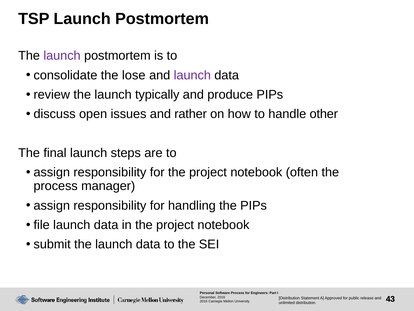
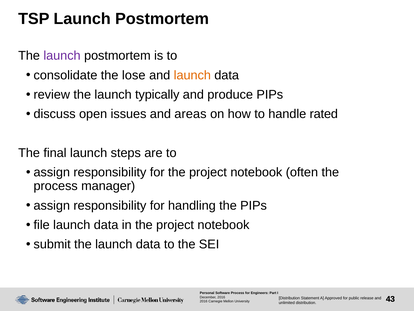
launch colour: purple -> orange (192, 75)
rather: rather -> areas (190, 114)
other: other -> rated (324, 114)
